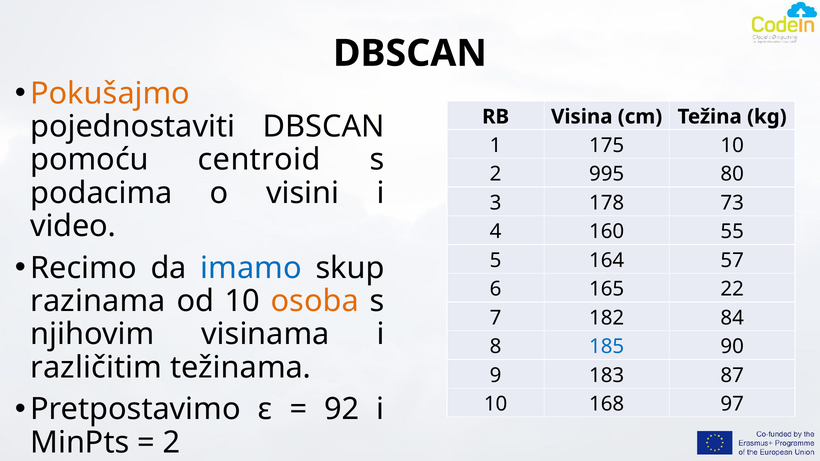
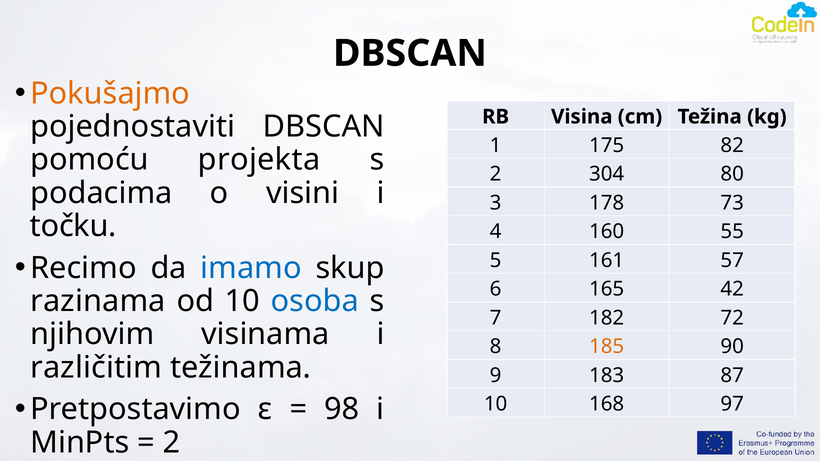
175 10: 10 -> 82 (732, 146)
centroid: centroid -> projekta (259, 160)
995: 995 -> 304 (607, 174)
video: video -> točku (73, 226)
164: 164 -> 161 (607, 260)
22: 22 -> 42 (732, 289)
osoba colour: orange -> blue (315, 301)
84: 84 -> 72 (732, 318)
185 colour: blue -> orange (607, 347)
92: 92 -> 98 (342, 409)
